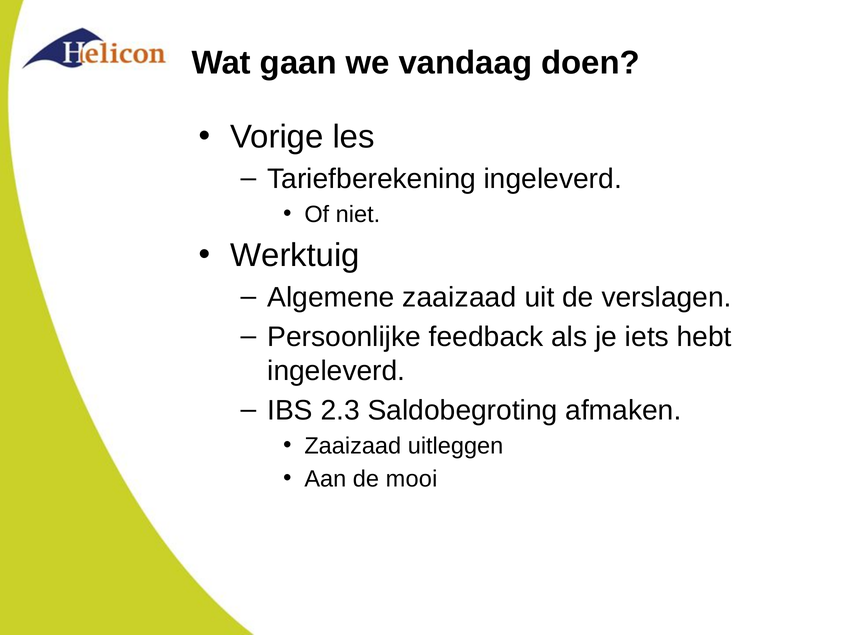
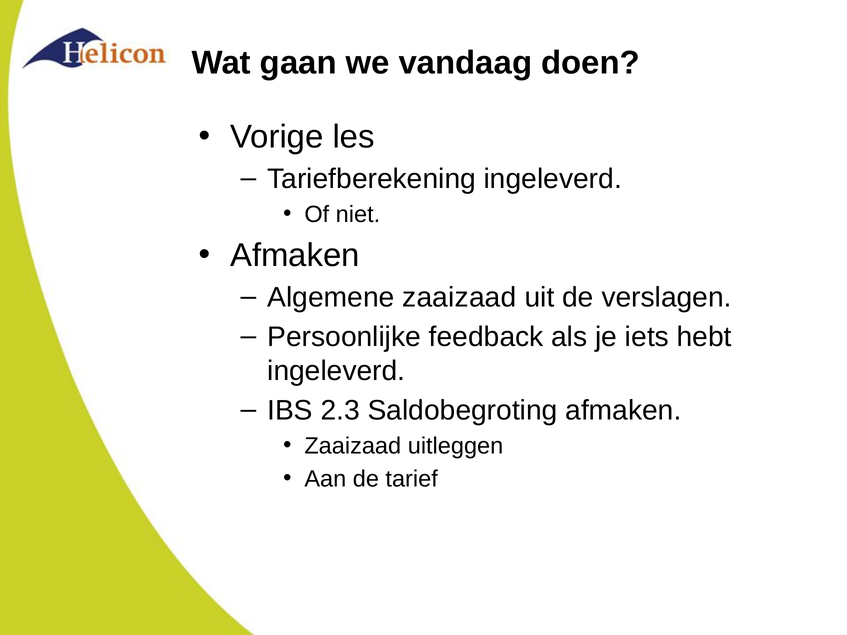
Werktuig: Werktuig -> Afmaken (295, 256)
mooi: mooi -> tarief (412, 479)
